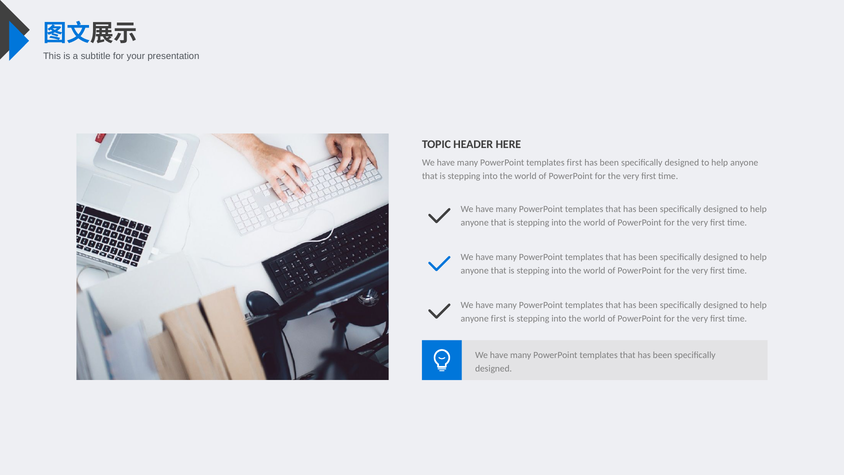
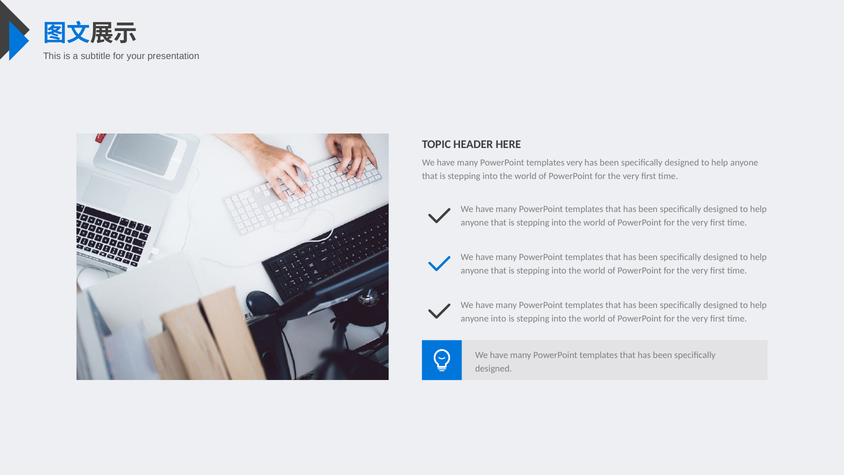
templates first: first -> very (575, 162)
anyone first: first -> into (499, 318)
